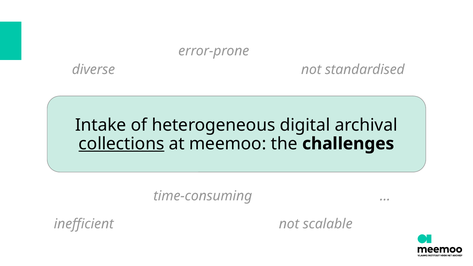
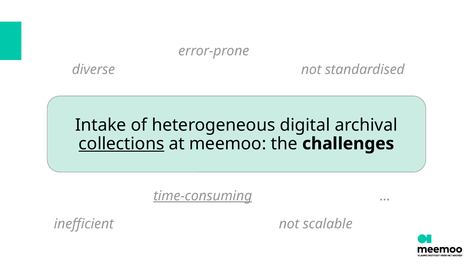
time-consuming underline: none -> present (203, 196)
